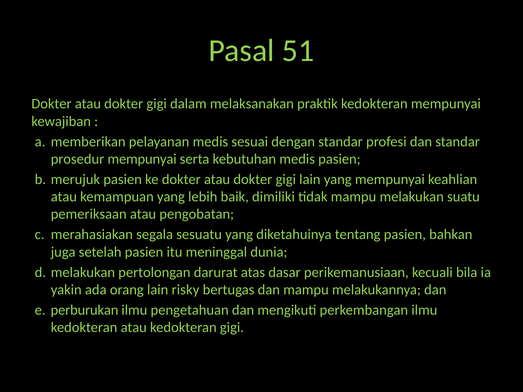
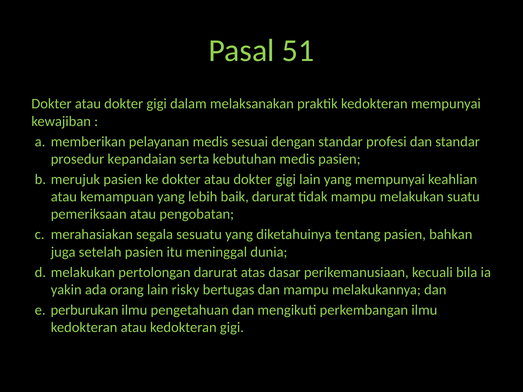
prosedur mempunyai: mempunyai -> kepandaian (142, 159)
baik dimiliki: dimiliki -> darurat (274, 197)
